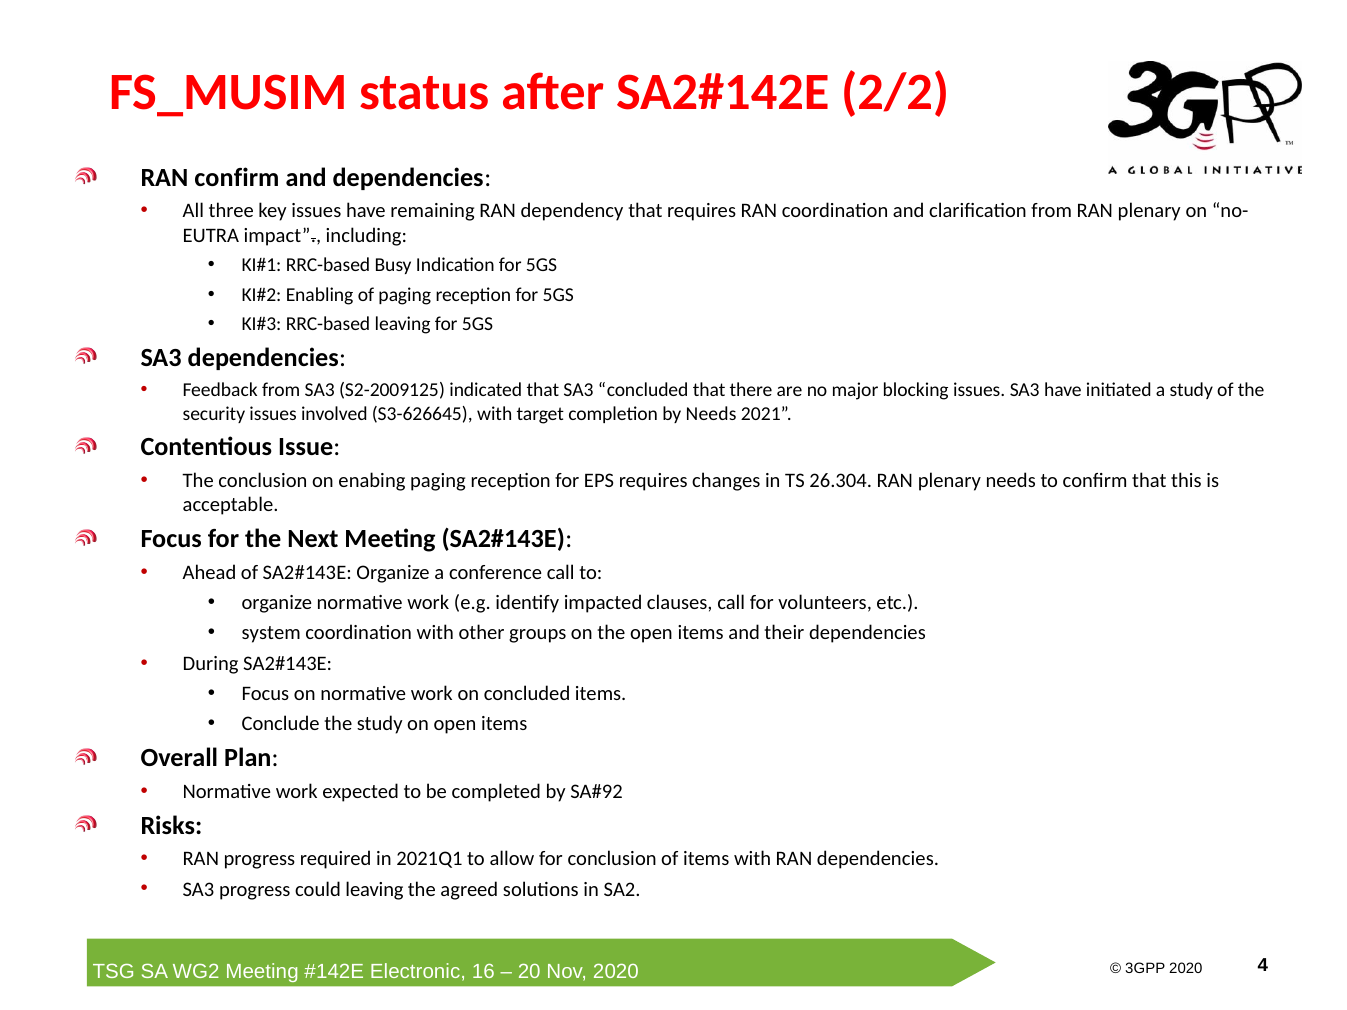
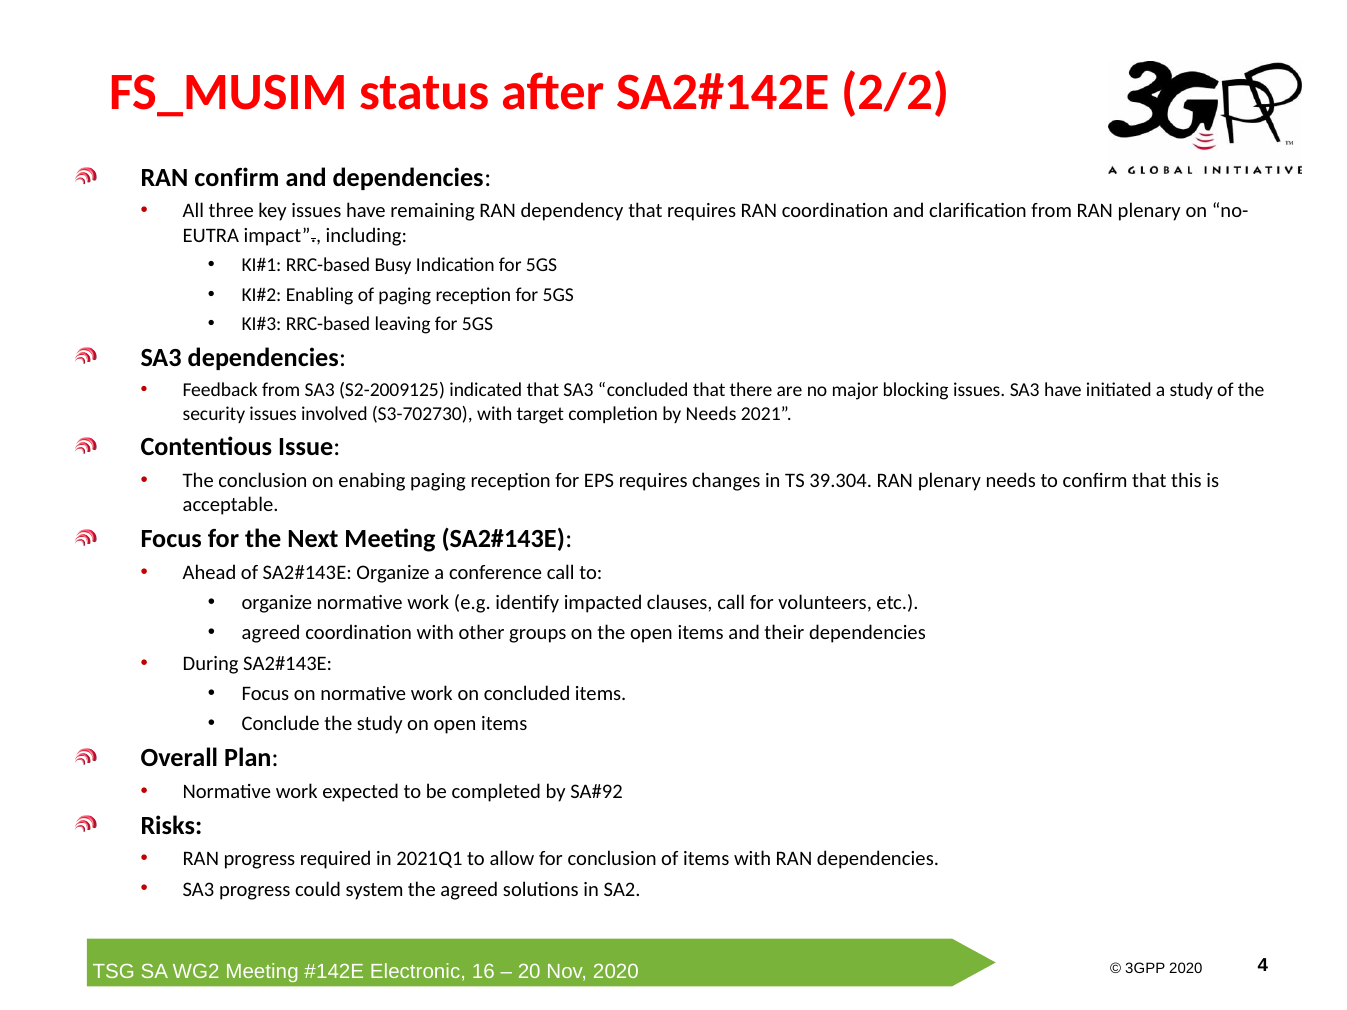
S3-626645: S3-626645 -> S3-702730 (422, 414)
26.304: 26.304 -> 39.304 (841, 481)
system: system -> agreed (271, 633)
could leaving: leaving -> system (375, 889)
